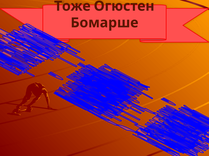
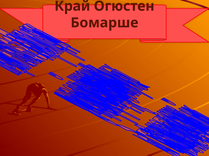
Тоже: Тоже -> Край (72, 6)
